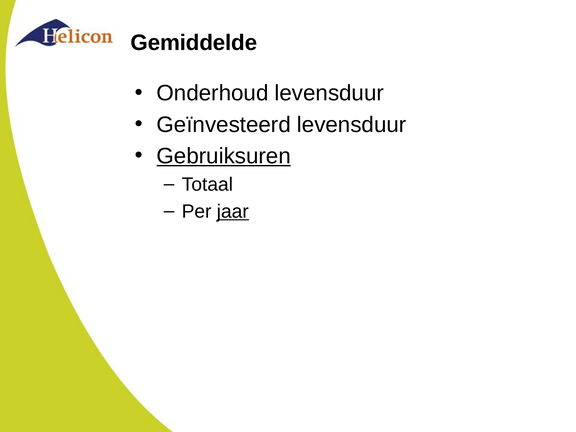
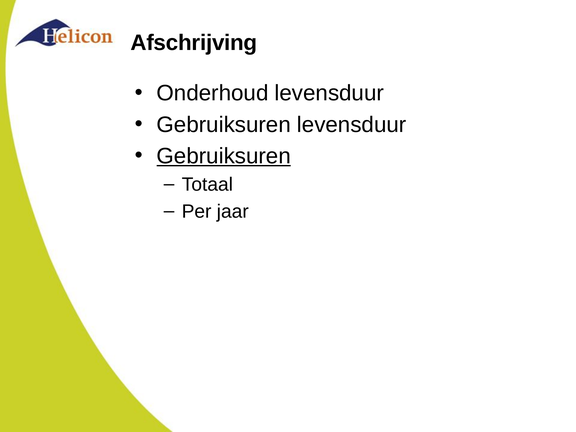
Gemiddelde: Gemiddelde -> Afschrijving (194, 43)
Geïnvesteerd: Geïnvesteerd -> Gebruiksuren (224, 125)
jaar underline: present -> none (233, 211)
